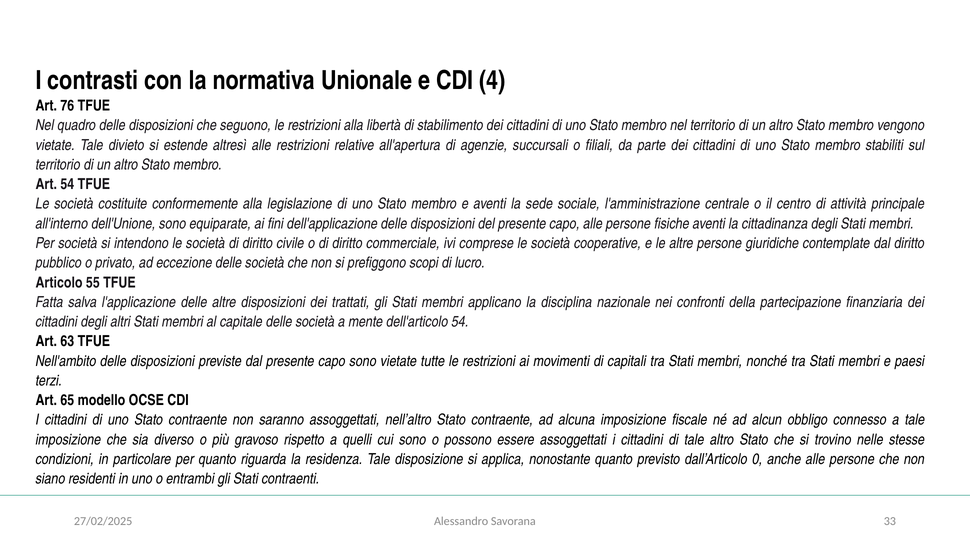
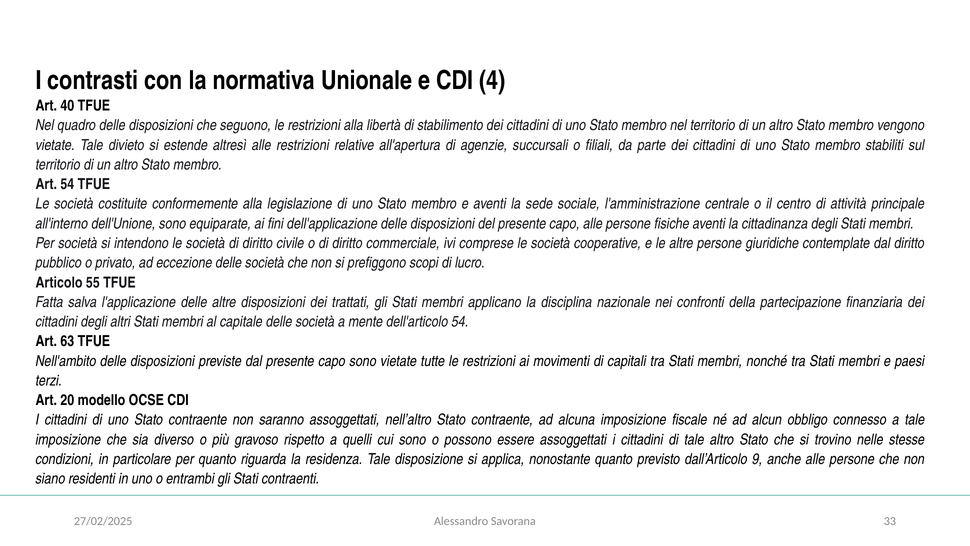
76: 76 -> 40 (67, 106)
65: 65 -> 20 (67, 400)
0: 0 -> 9 (757, 459)
